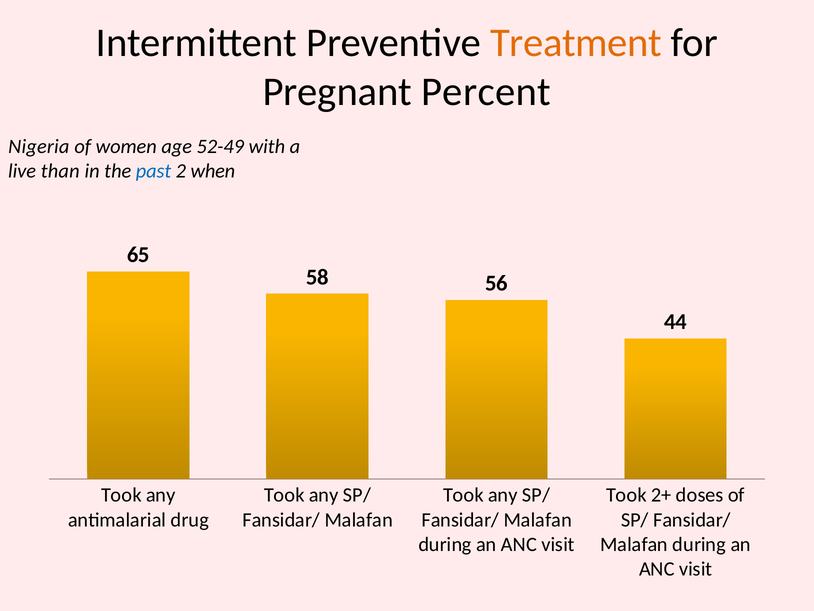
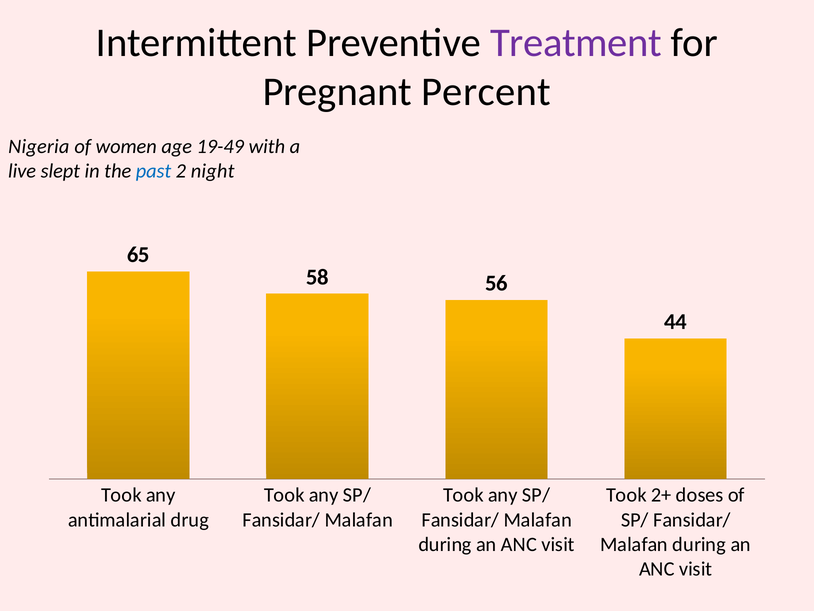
Treatment colour: orange -> purple (576, 43)
52-49: 52-49 -> 19-49 (220, 147)
than: than -> slept (60, 171)
when: when -> night (213, 171)
